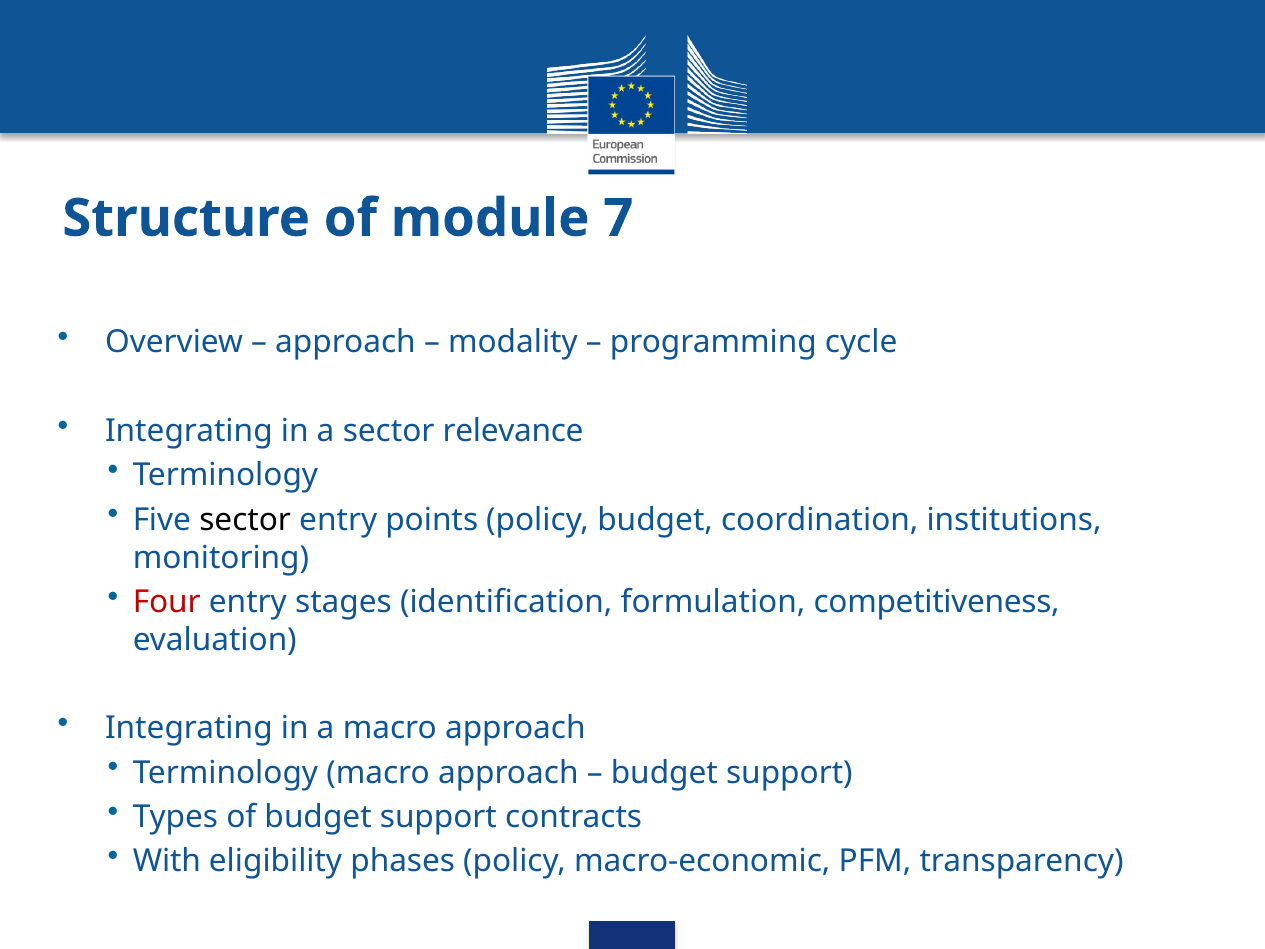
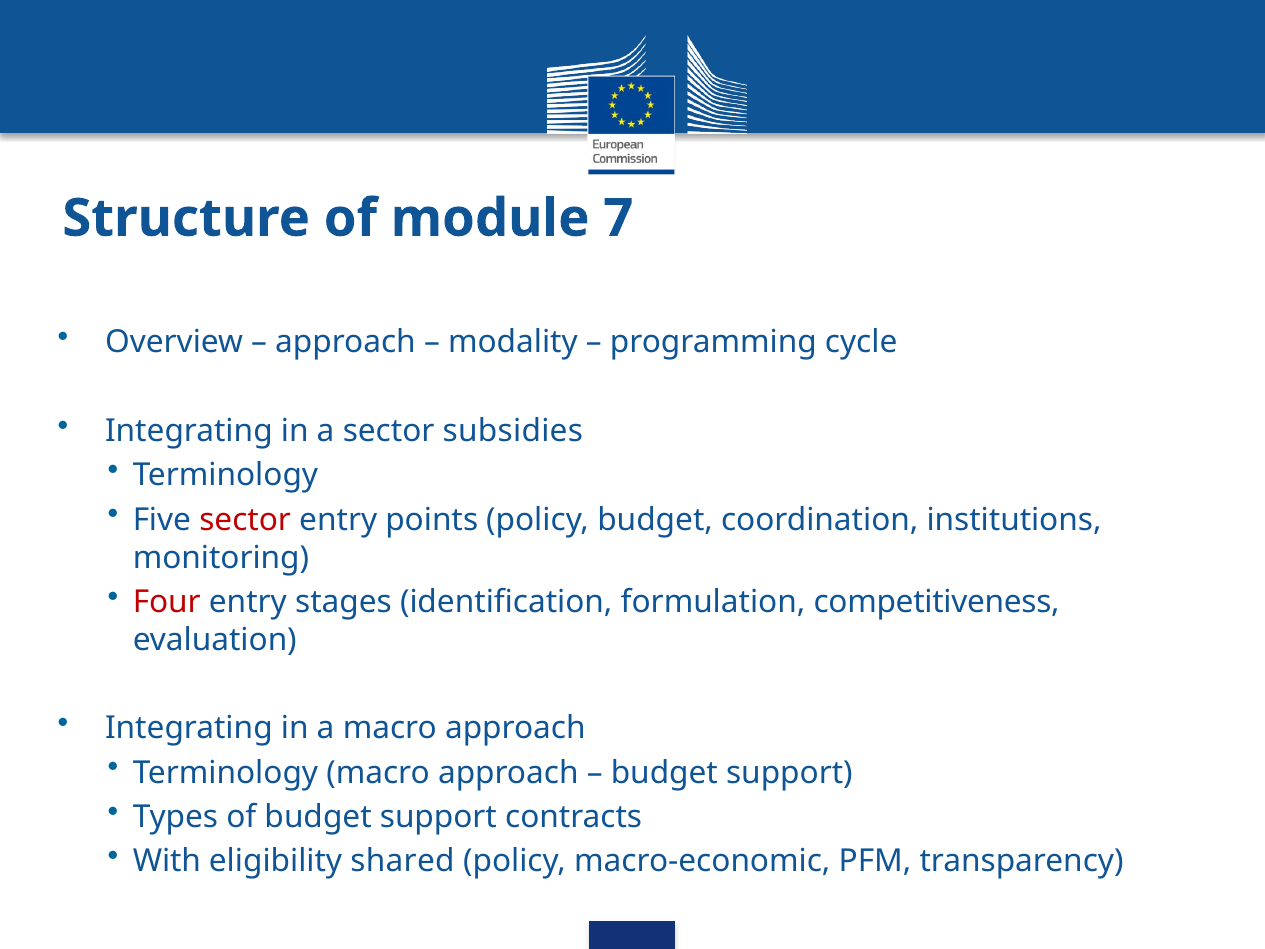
relevance: relevance -> subsidies (513, 431)
sector colour: black -> red (245, 519)
phases: phases -> shared (402, 861)
